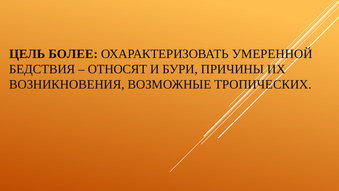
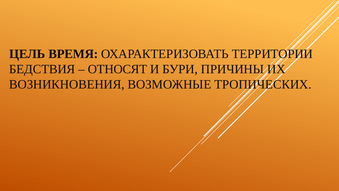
БОЛЕЕ: БОЛЕЕ -> ВРЕМЯ (73, 54)
УМЕРЕННОЙ: УМЕРЕННОЙ -> ТЕРРИТОРИИ (272, 54)
